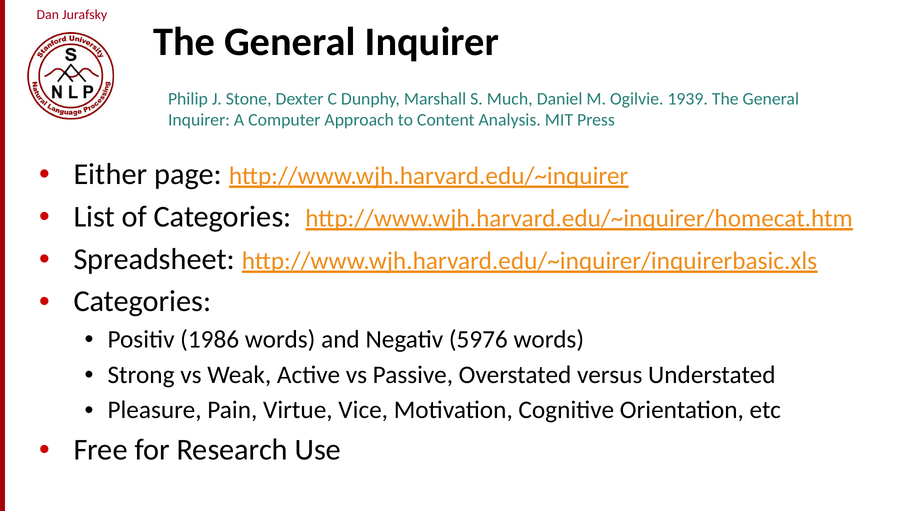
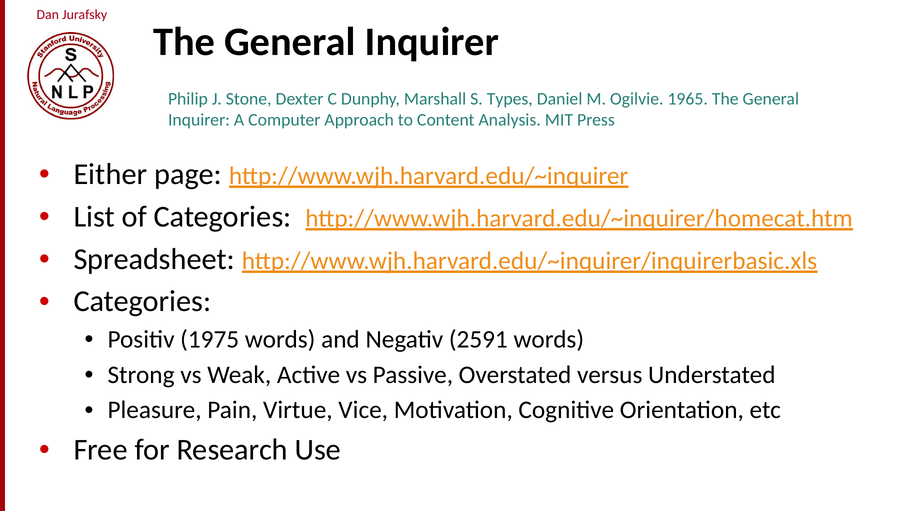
Much: Much -> Types (510, 99)
1939: 1939 -> 1965 (688, 99)
1986: 1986 -> 1975 (210, 340)
5976: 5976 -> 2591 (478, 340)
